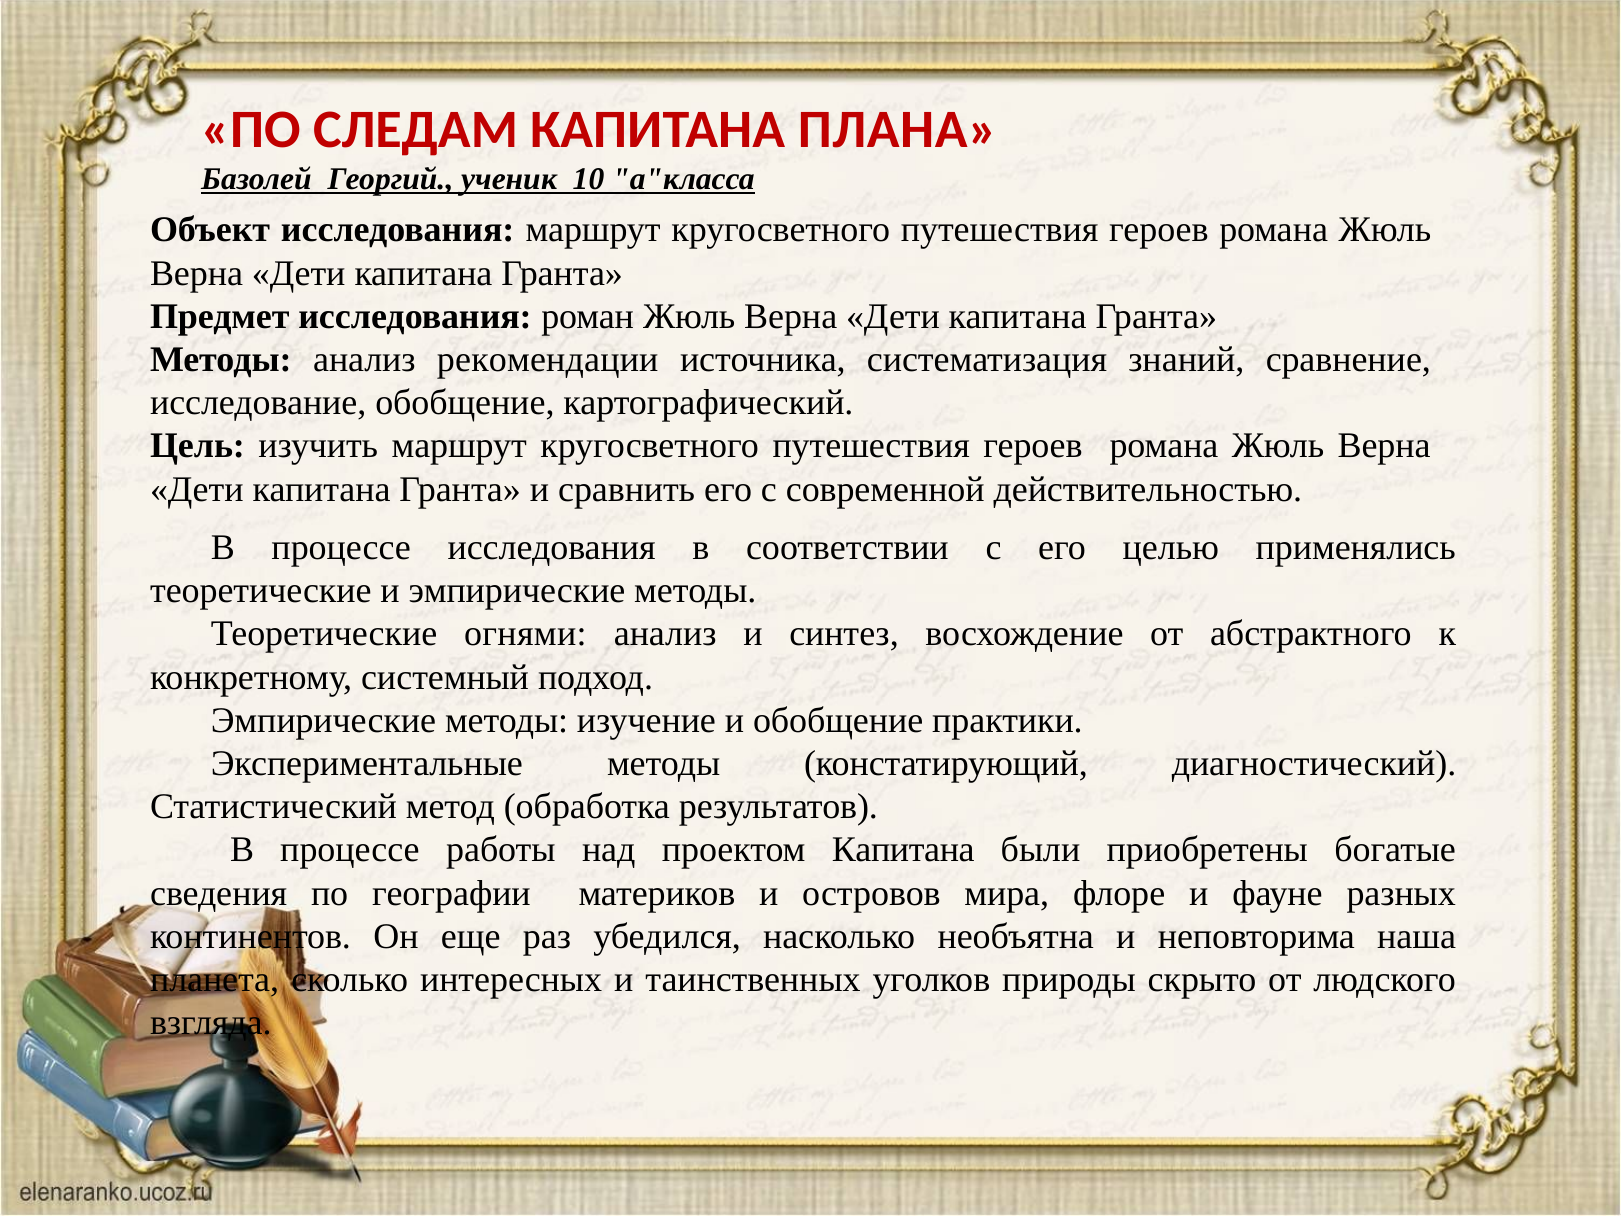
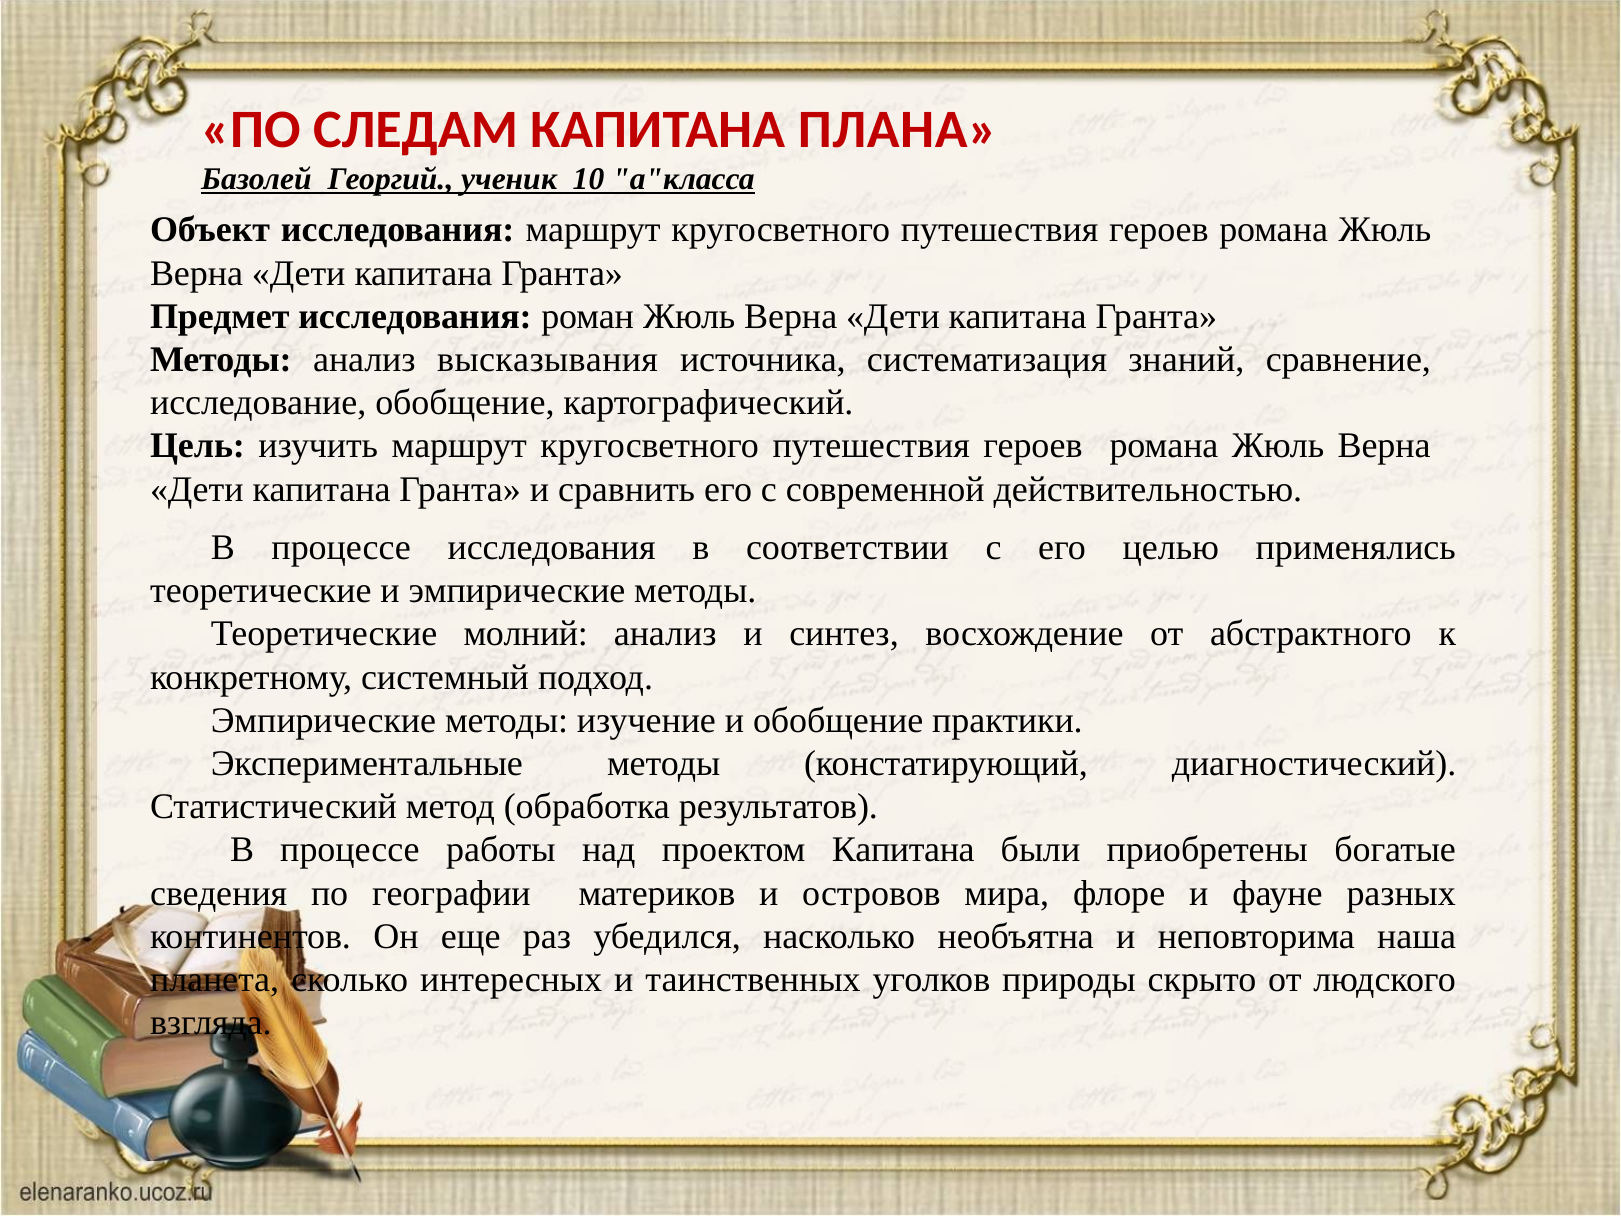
рекомендации: рекомендации -> высказывания (548, 360)
огнями: огнями -> молний (526, 634)
